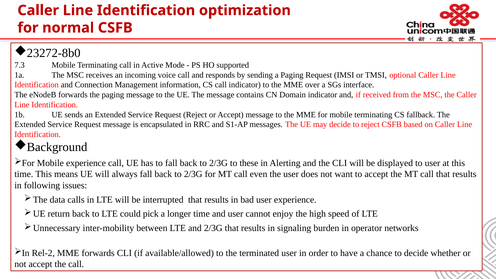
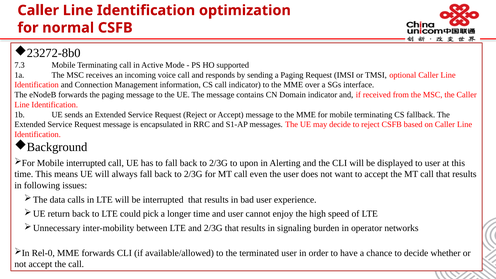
Mobile experience: experience -> interrupted (86, 163)
these: these -> upon (249, 163)
Rel-2: Rel-2 -> Rel-0 (43, 253)
